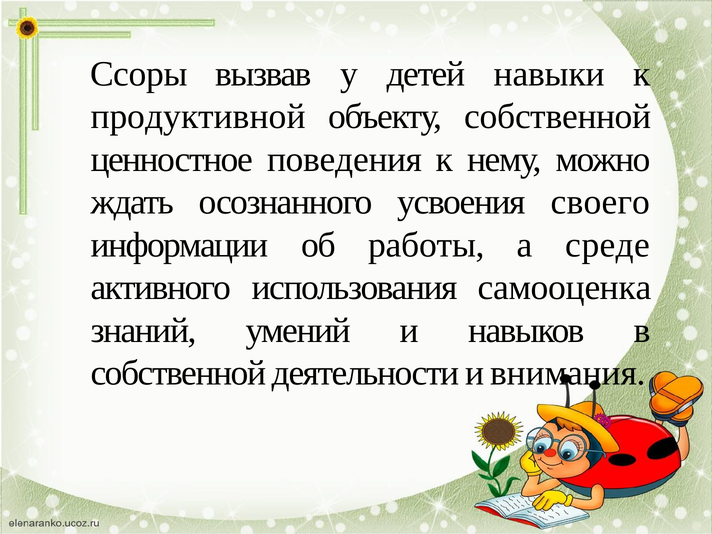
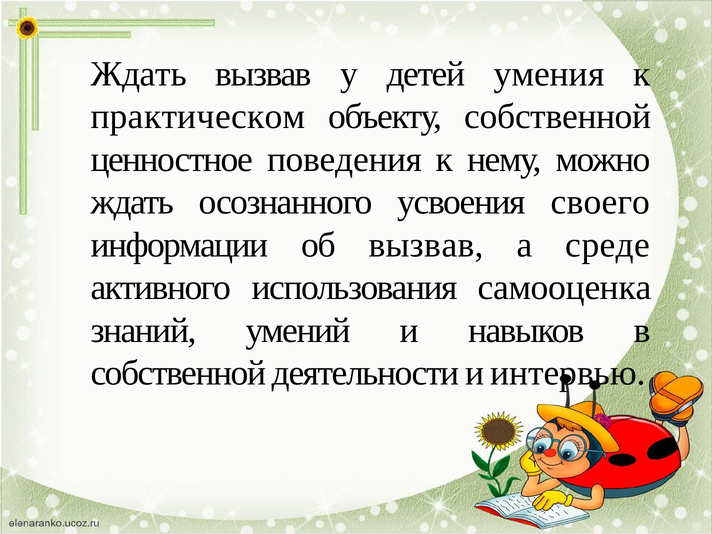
Ссоры: Ссоры -> Ждать (139, 74)
навыки: навыки -> умения (549, 74)
продуктивной: продуктивной -> практическом (198, 117)
об работы: работы -> вызвав (426, 245)
внимания: внимания -> интервью (568, 373)
